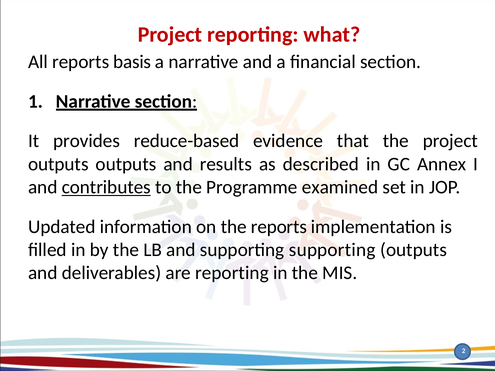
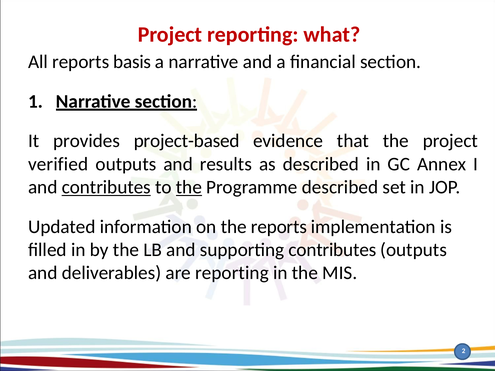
reduce-based: reduce-based -> project-based (187, 141)
outputs: outputs -> verified (58, 164)
the underline: none -> present (189, 187)
Programme examined: examined -> described (340, 187)
supporting supporting: supporting -> contributes (332, 250)
